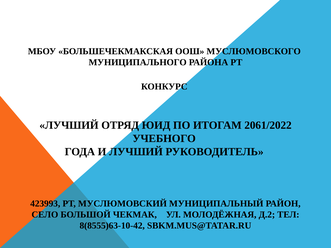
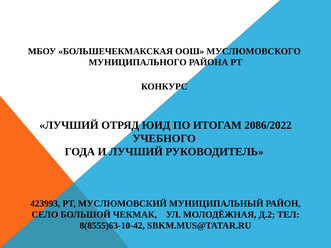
2061/2022: 2061/2022 -> 2086/2022 (268, 125)
